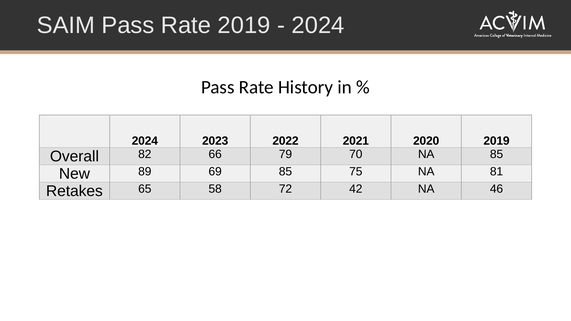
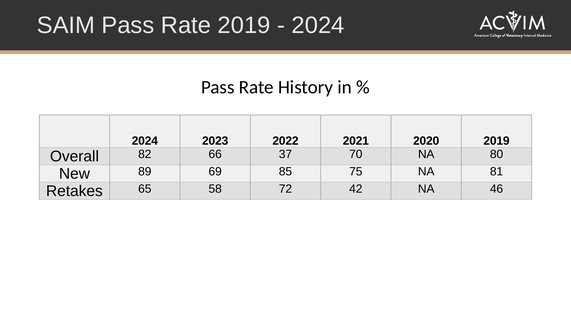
79: 79 -> 37 (286, 154)
NA 85: 85 -> 80 (497, 154)
